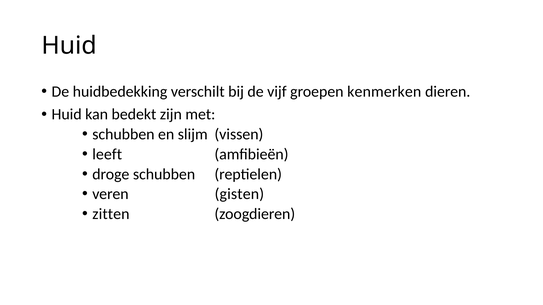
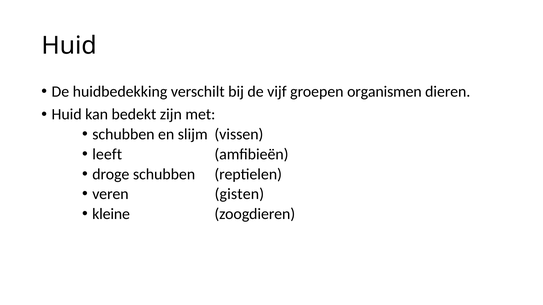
kenmerken: kenmerken -> organismen (384, 92)
zitten: zitten -> kleine (111, 214)
